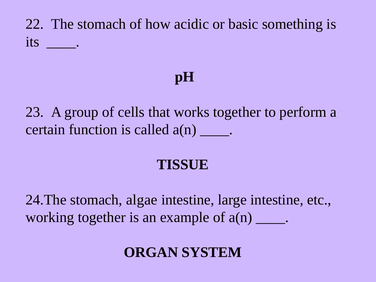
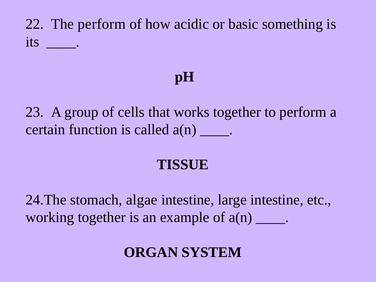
The stomach: stomach -> perform (102, 24)
